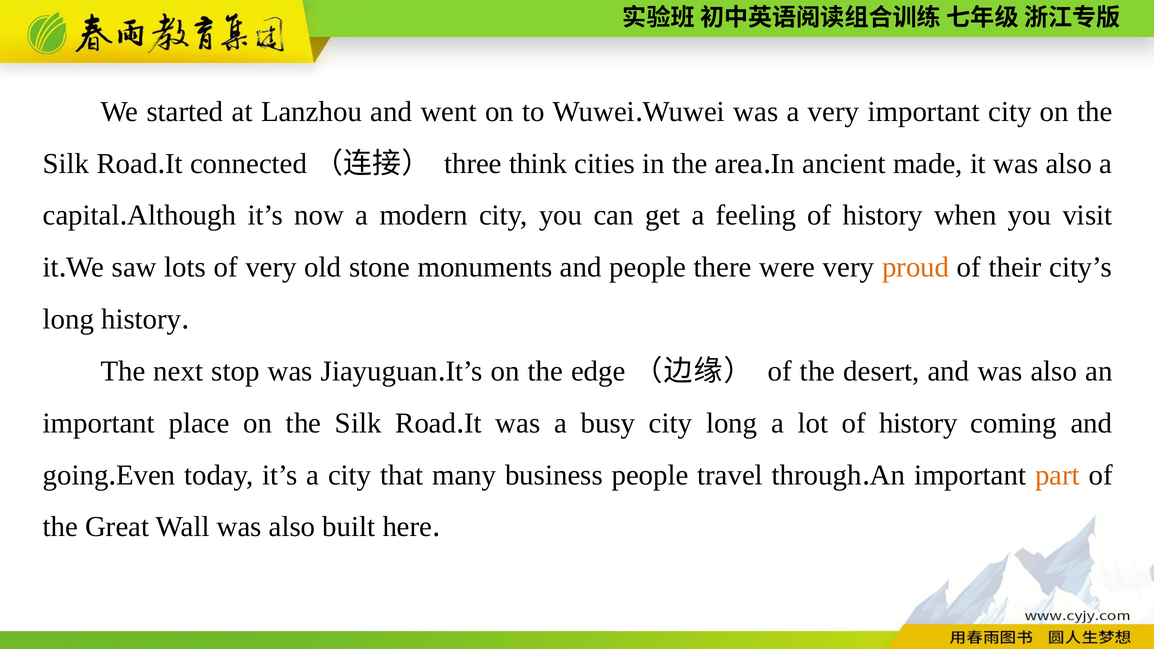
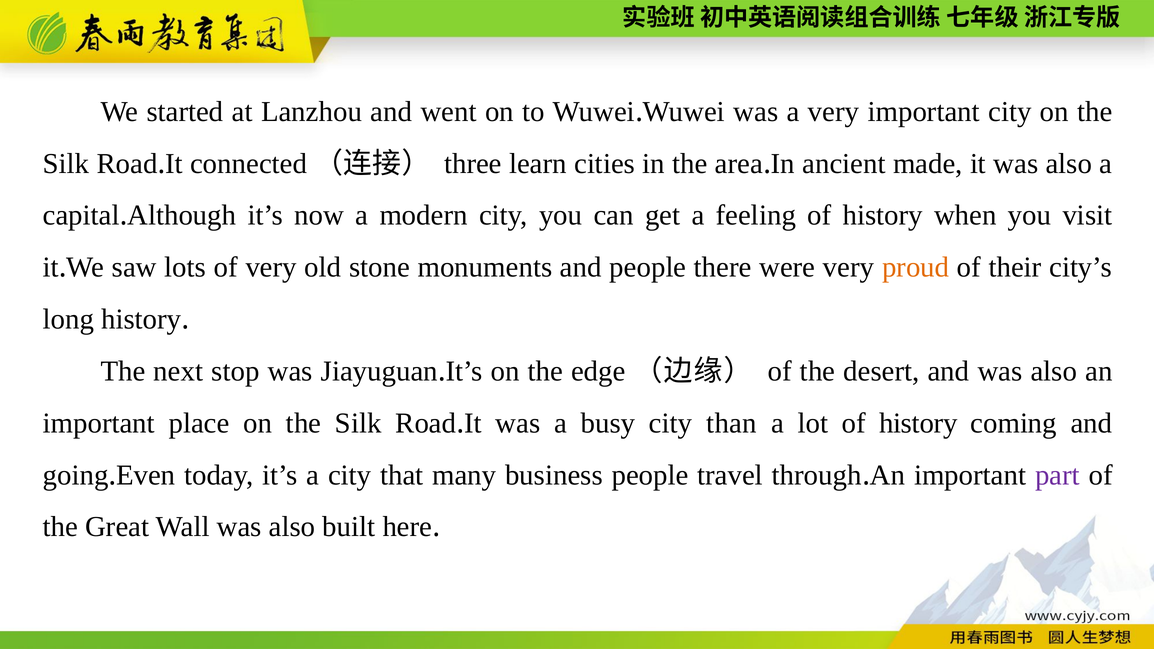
think: think -> learn (538, 164)
city long: long -> than (732, 423)
part colour: orange -> purple (1057, 475)
